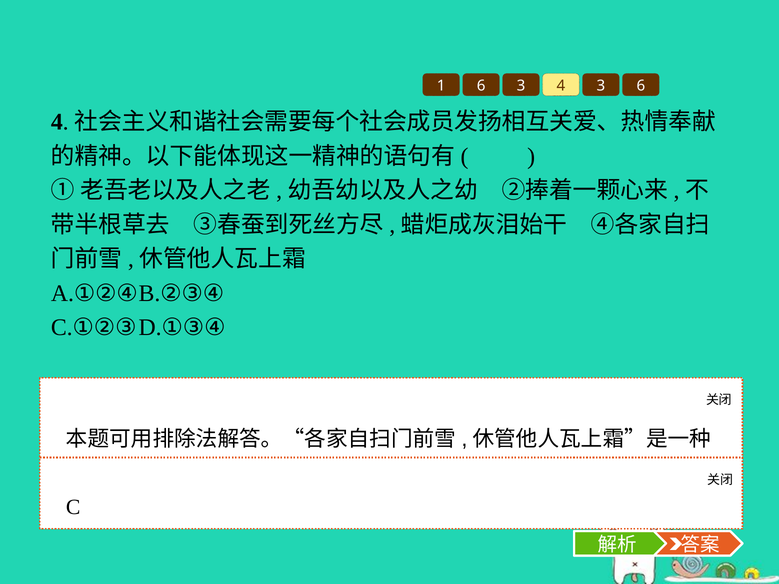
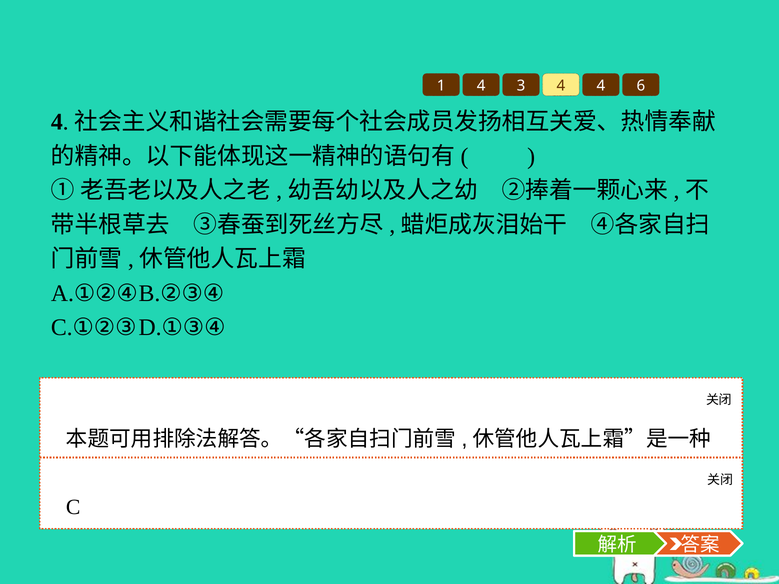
1 6: 6 -> 4 (481, 86)
4 3: 3 -> 4 (601, 86)
